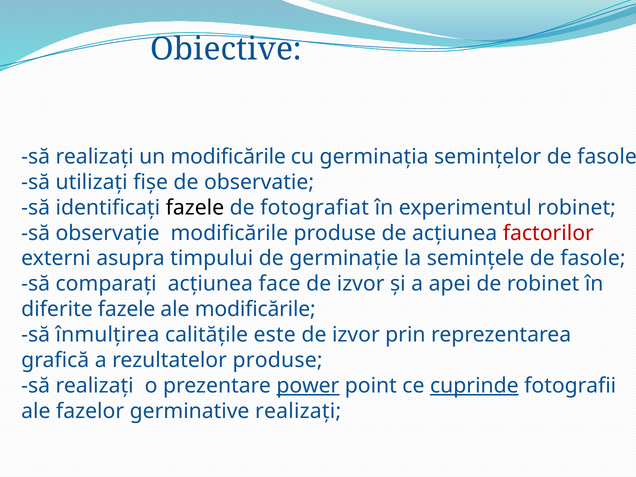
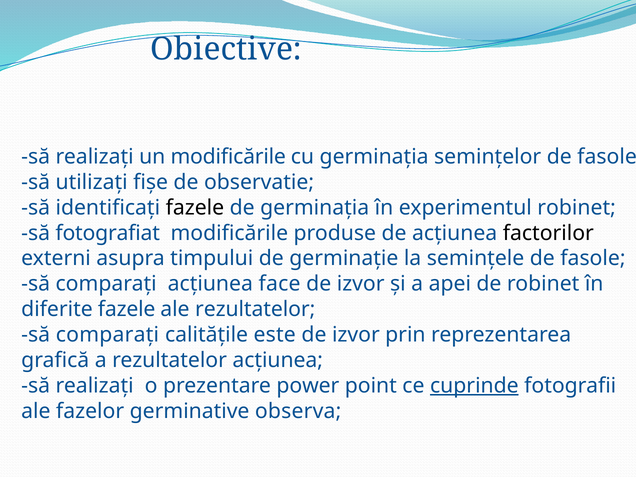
de fotografiat: fotografiat -> germinația (315, 208)
observație: observație -> fotografiat (108, 233)
factorilor colour: red -> black (548, 233)
ale modificările: modificările -> rezultatelor (255, 309)
înmulțirea: înmulțirea -> comparați (107, 335)
rezultatelor produse: produse -> acțiunea (278, 360)
power underline: present -> none (308, 386)
germinative realizați: realizați -> observa (298, 411)
